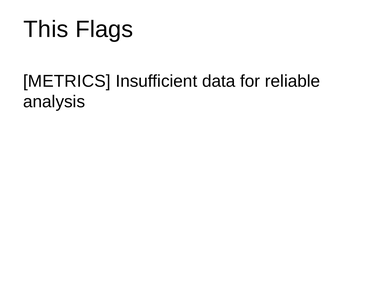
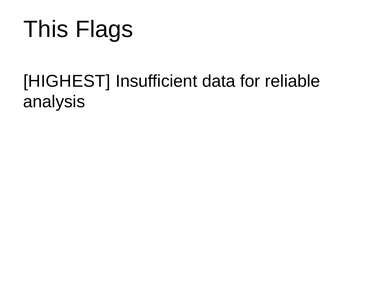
METRICS: METRICS -> HIGHEST (67, 81)
